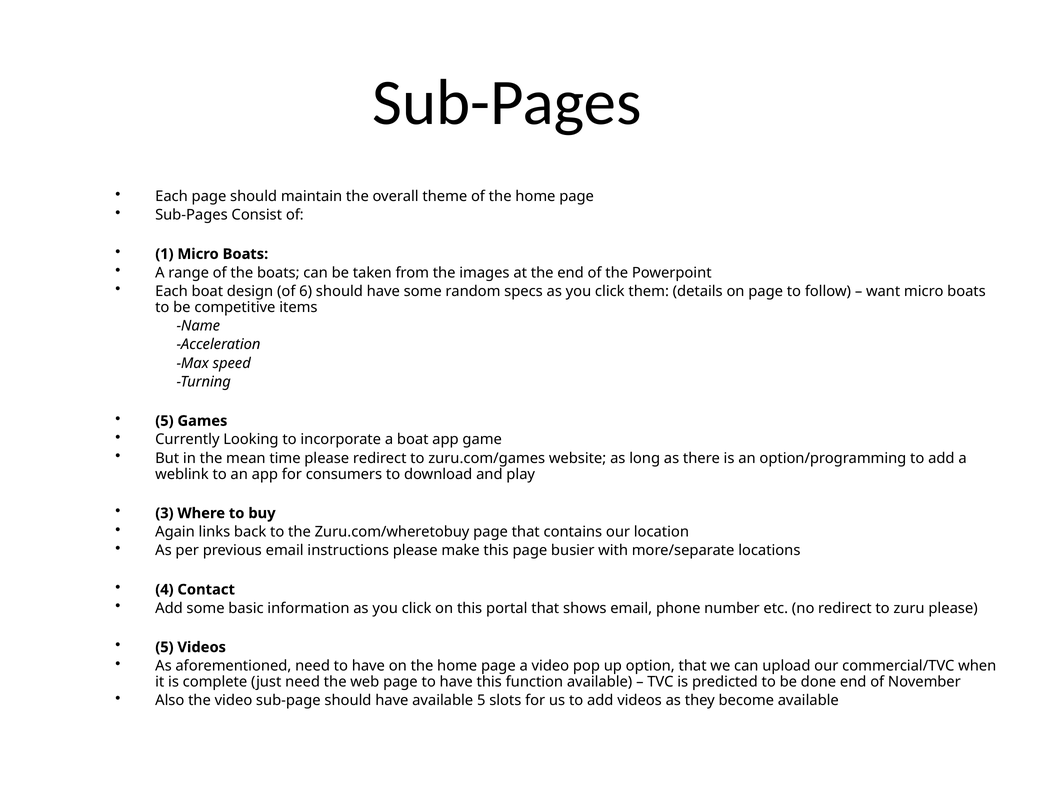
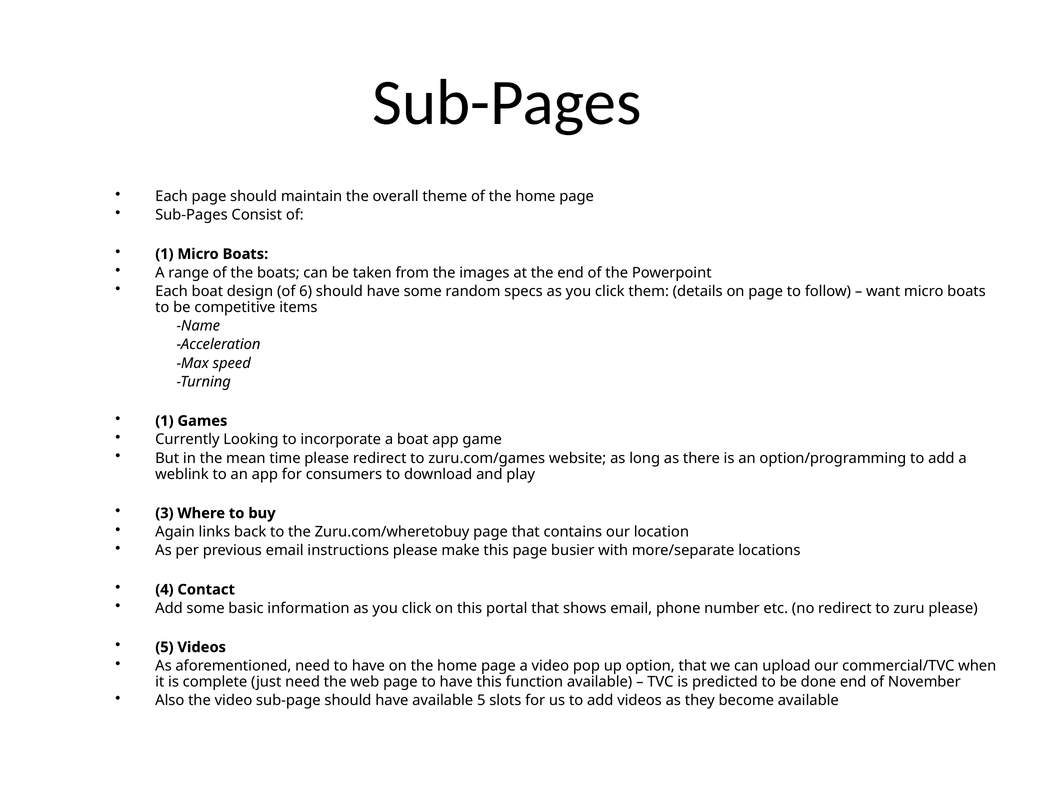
5: 5 -> 1 (164, 421)
